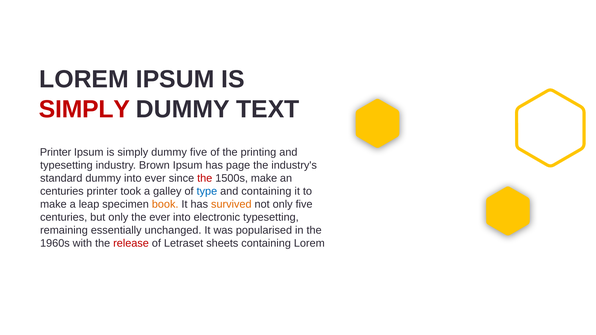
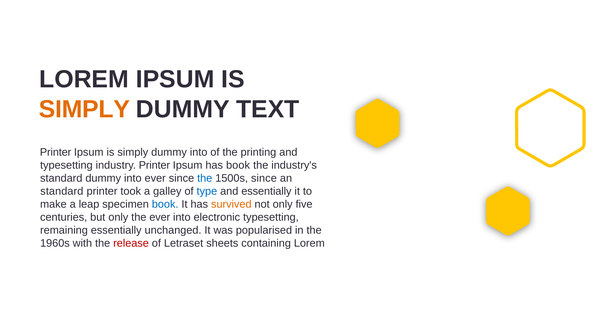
SIMPLY colour: red -> orange (84, 109)
simply dummy five: five -> into (199, 152)
industry Brown: Brown -> Printer (154, 165)
has page: page -> book (238, 165)
the colour: red -> blue (205, 178)
1500s make: make -> since (264, 178)
centuries: centuries -> standard (62, 191)
and containing: containing -> essentially (266, 191)
book colour: orange -> blue (165, 204)
